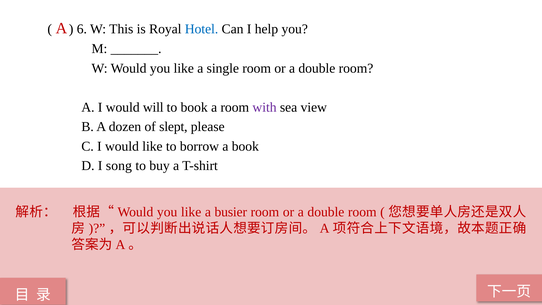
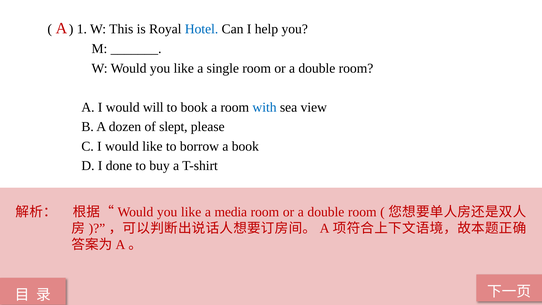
6: 6 -> 1 (82, 29)
with colour: purple -> blue (265, 107)
song: song -> done (119, 166)
busier: busier -> media (231, 212)
